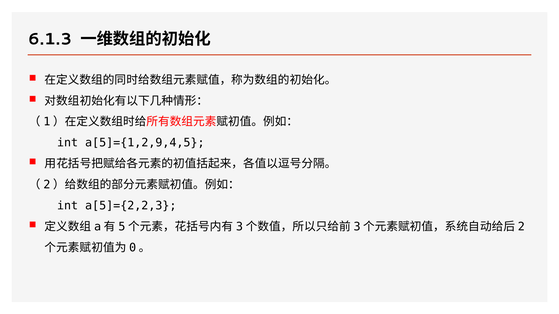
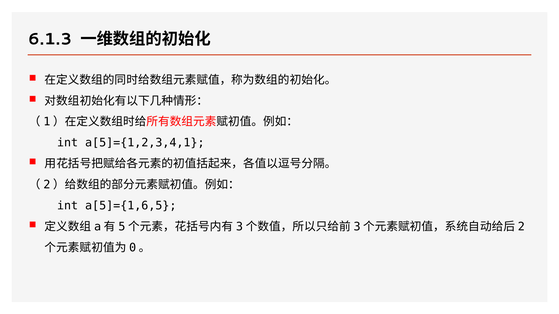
a[5]={1,2,9,4,5: a[5]={1,2,9,4,5 -> a[5]={1,2,3,4,1 (145, 143)
a[5]={2,2,3: a[5]={2,2,3 -> a[5]={1,6,5 (131, 206)
